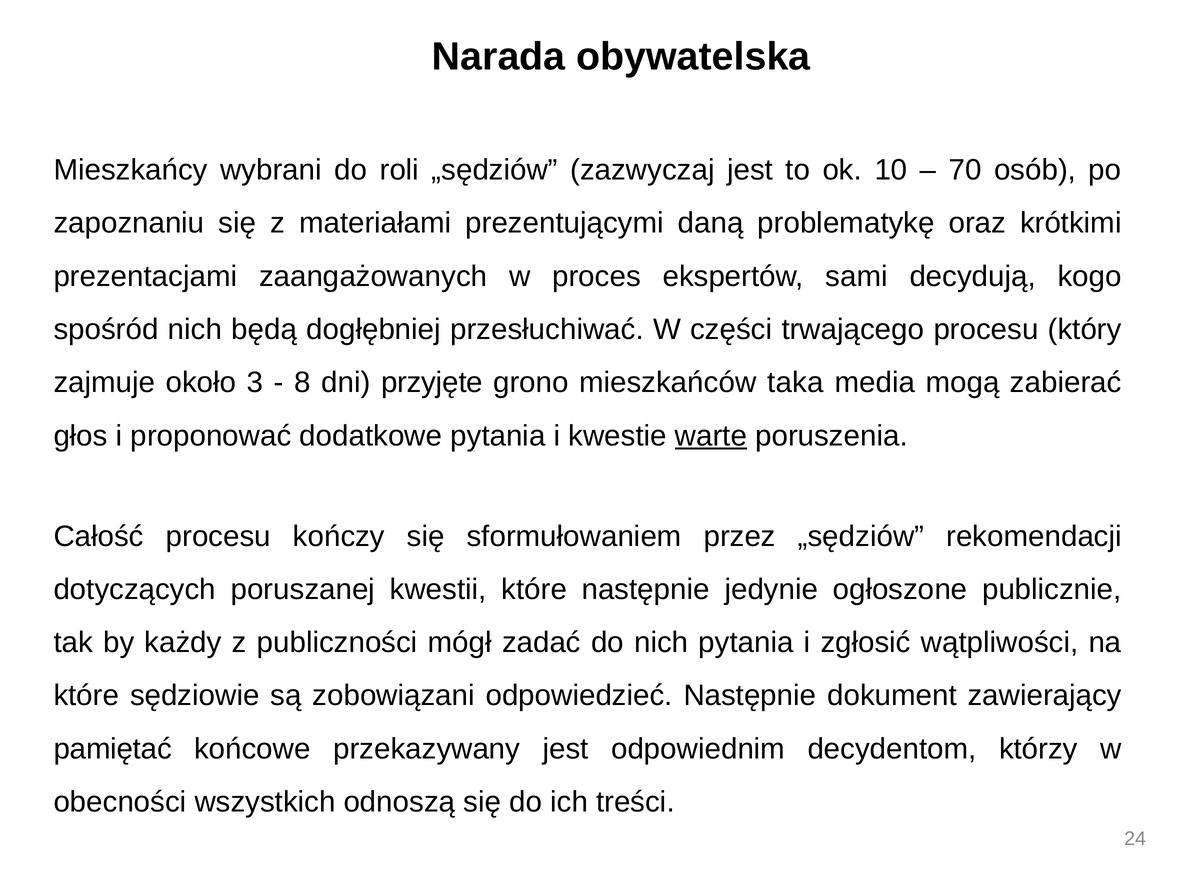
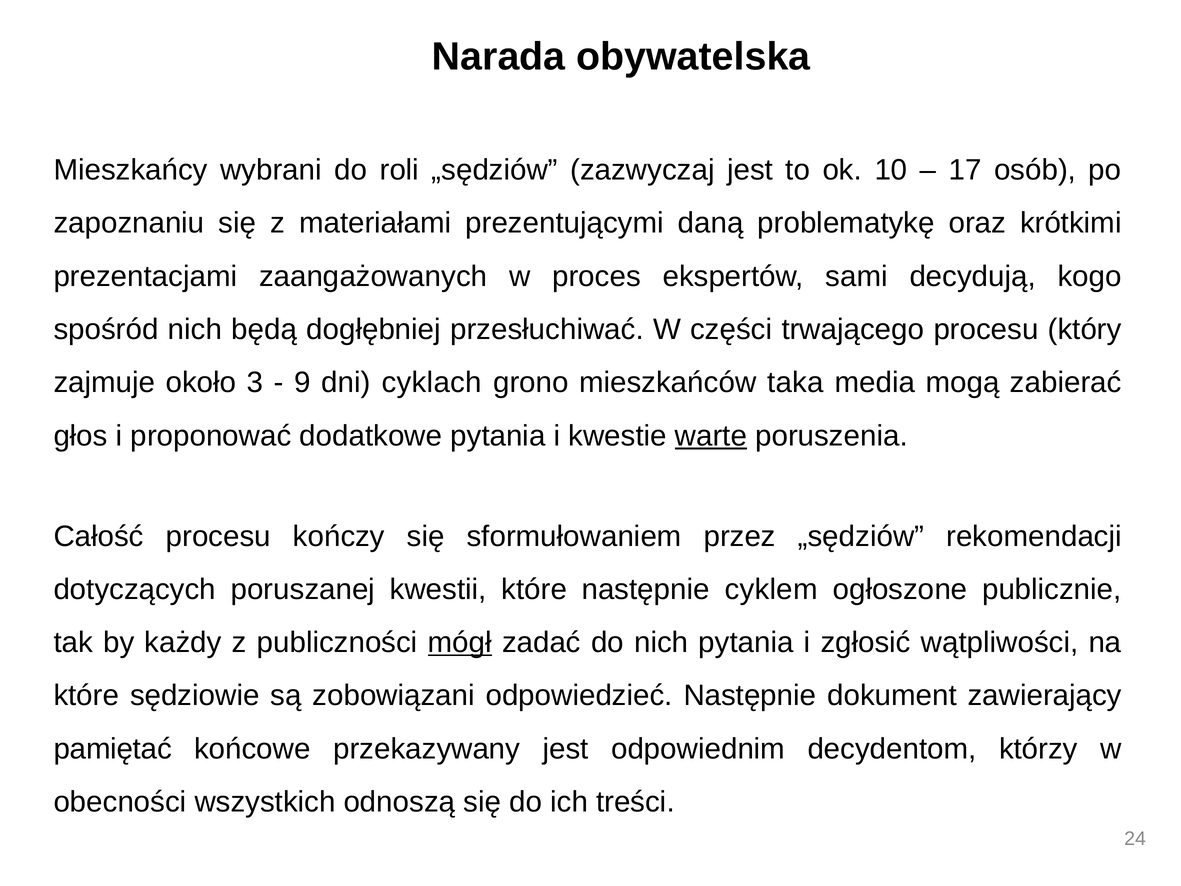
70: 70 -> 17 (965, 170)
8: 8 -> 9 (302, 383)
przyjęte: przyjęte -> cyklach (432, 383)
jedynie: jedynie -> cyklem (771, 589)
mógł underline: none -> present (460, 642)
